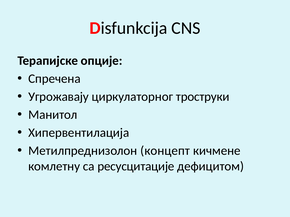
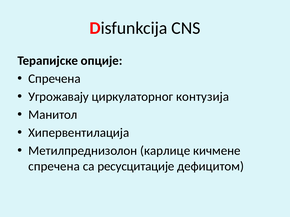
троструки: троструки -> контузија (203, 97)
концепт: концепт -> карлице (165, 151)
комлетну: комлетну -> спречена (54, 167)
